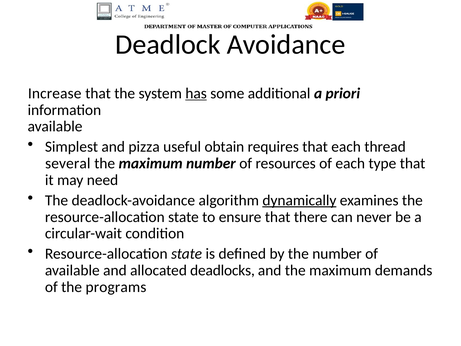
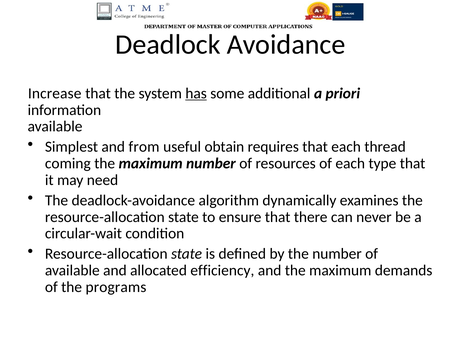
pizza: pizza -> from (144, 147)
several: several -> coming (68, 163)
dynamically underline: present -> none (299, 200)
deadlocks: deadlocks -> efficiency (222, 270)
